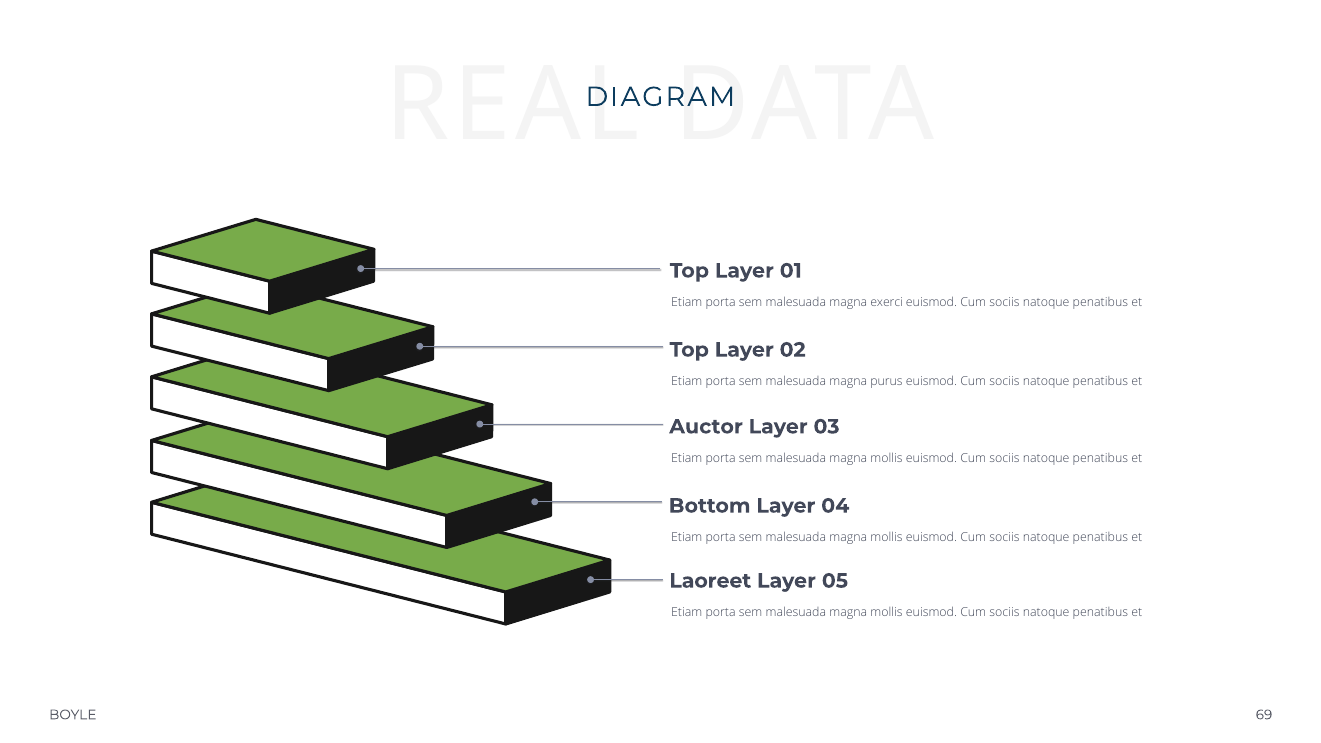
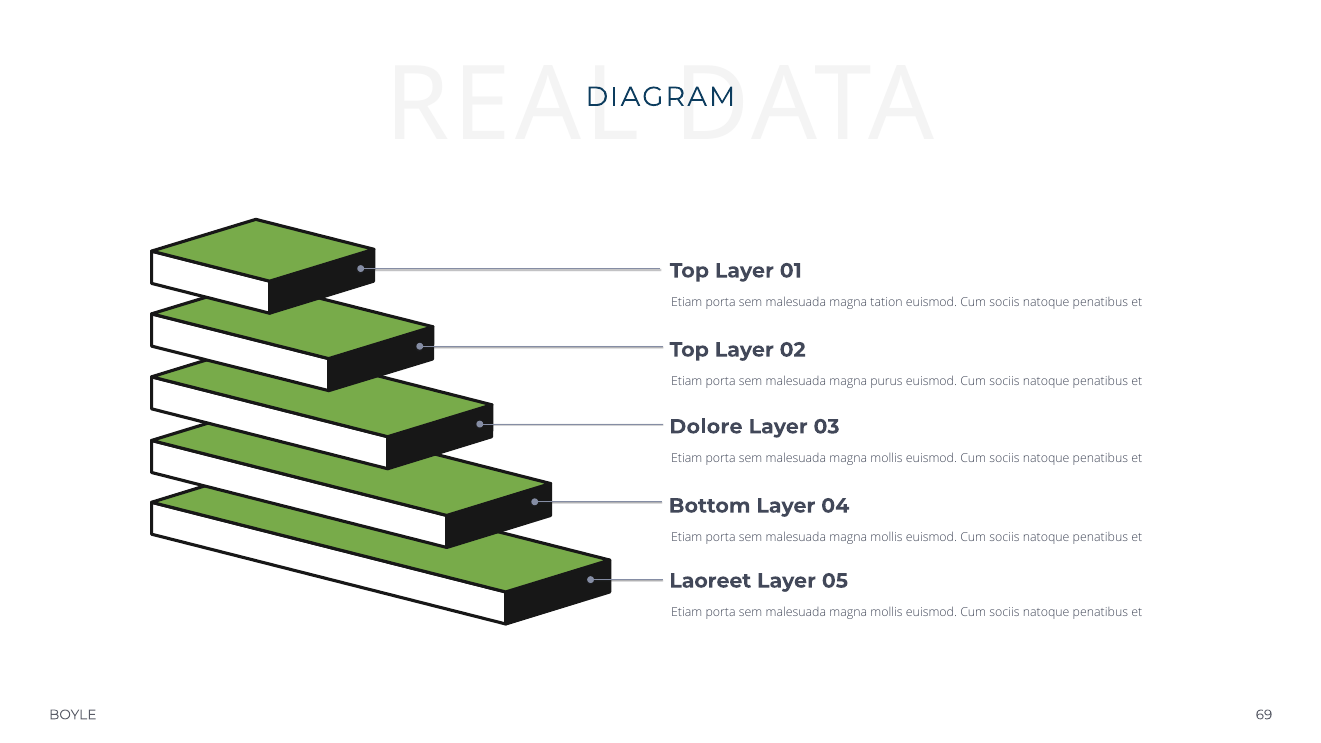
exerci: exerci -> tation (887, 303)
Auctor: Auctor -> Dolore (706, 427)
